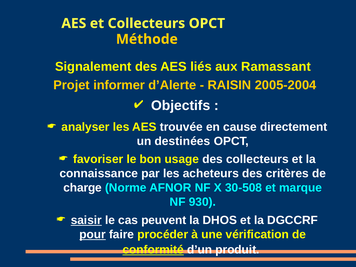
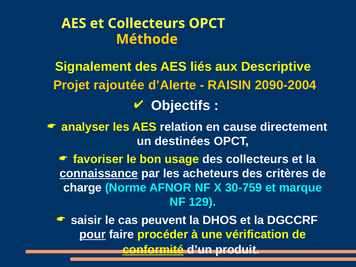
Ramassant: Ramassant -> Descriptive (276, 67)
informer: informer -> rajoutée (119, 85)
2005-2004: 2005-2004 -> 2090-2004 (286, 85)
trouvée: trouvée -> relation (181, 127)
connaissance underline: none -> present (99, 174)
30-508: 30-508 -> 30-759 (244, 188)
930: 930 -> 129 (202, 202)
saisir underline: present -> none (86, 220)
